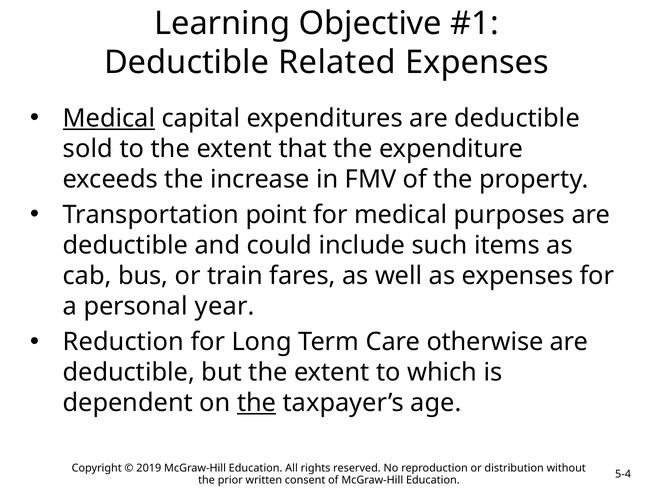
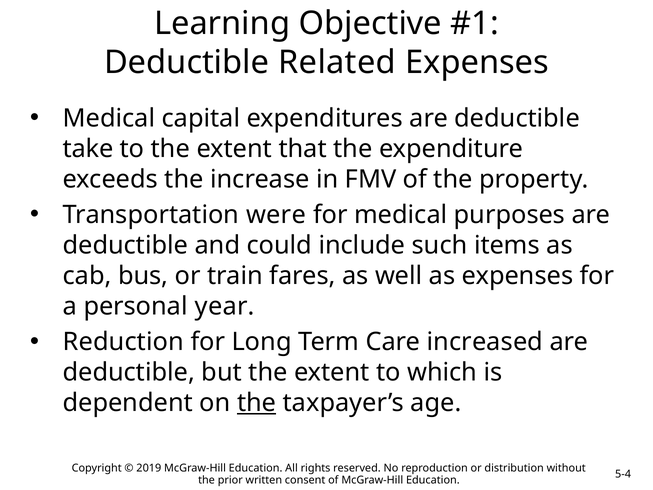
Medical underline: present -> none (109, 118)
sold: sold -> take (88, 149)
point: point -> were (276, 215)
otherwise: otherwise -> increased (485, 342)
